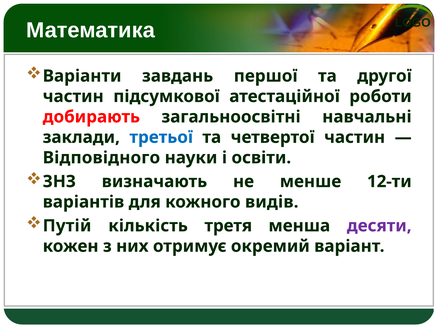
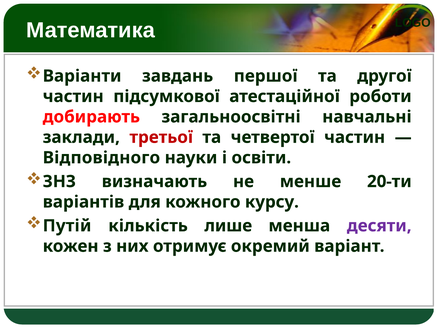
третьої colour: blue -> red (161, 137)
12-ти: 12-ти -> 20-ти (389, 182)
видів: видів -> курсу (272, 202)
третя: третя -> лише (228, 226)
